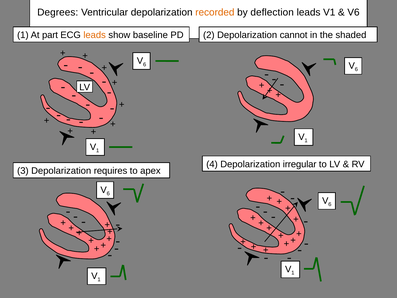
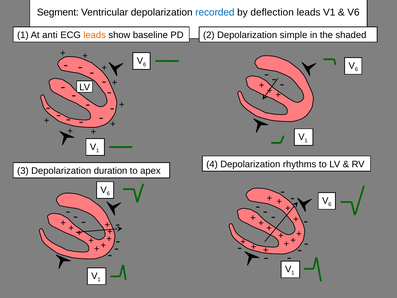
Degrees: Degrees -> Segment (58, 12)
recorded colour: orange -> blue (215, 12)
part: part -> anti (50, 35)
cannot: cannot -> simple (294, 35)
irregular: irregular -> rhythms (300, 164)
requires: requires -> duration (111, 171)
